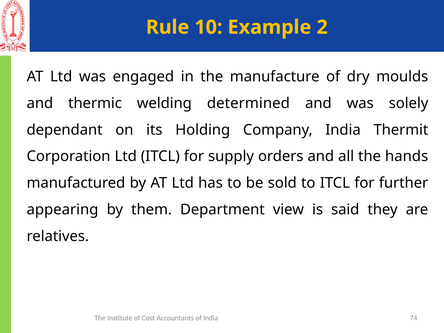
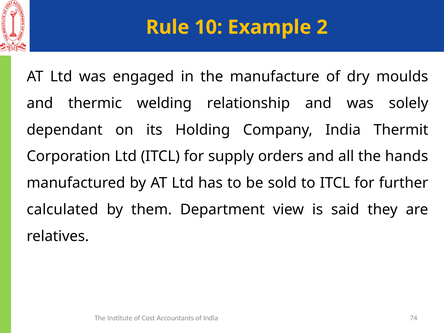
determined: determined -> relationship (248, 103)
appearing: appearing -> calculated (62, 210)
